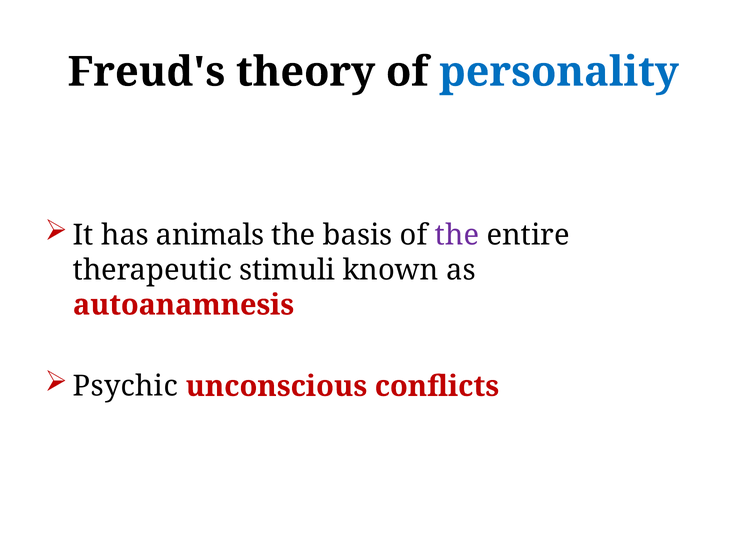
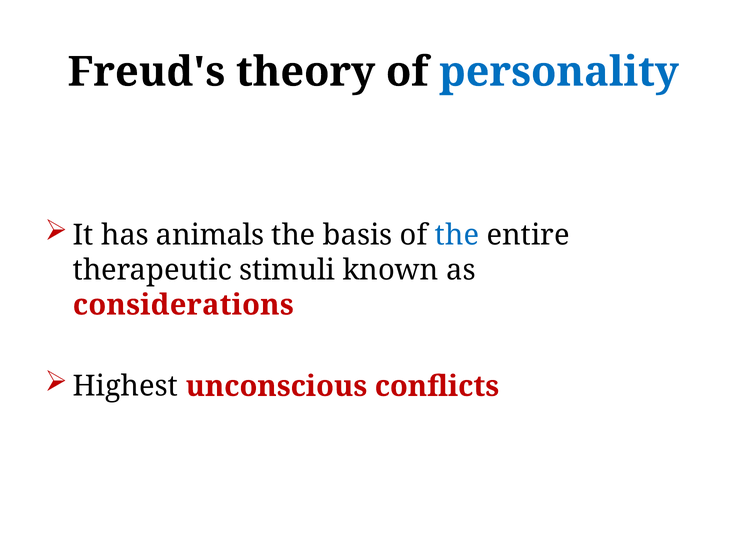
the colour: purple -> blue (457, 235)
autoanamnesis: autoanamnesis -> considerations (183, 305)
Psychic: Psychic -> Highest (125, 386)
